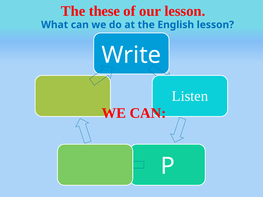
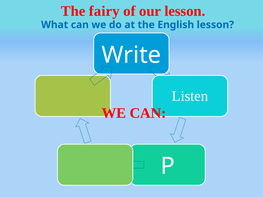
these: these -> fairy (104, 11)
